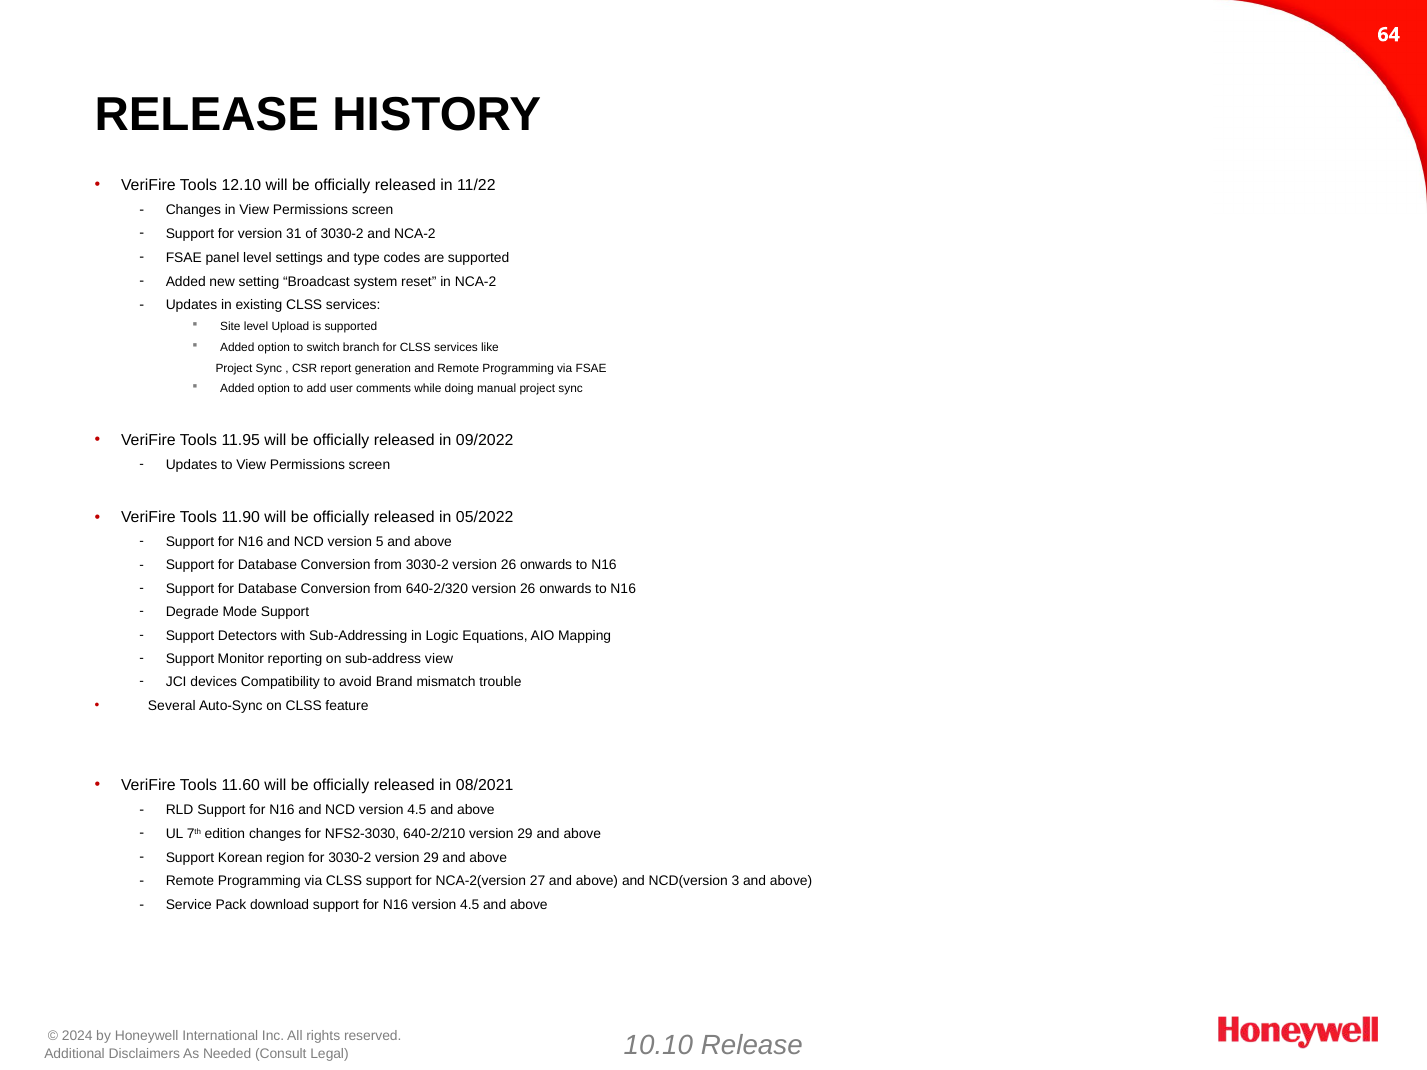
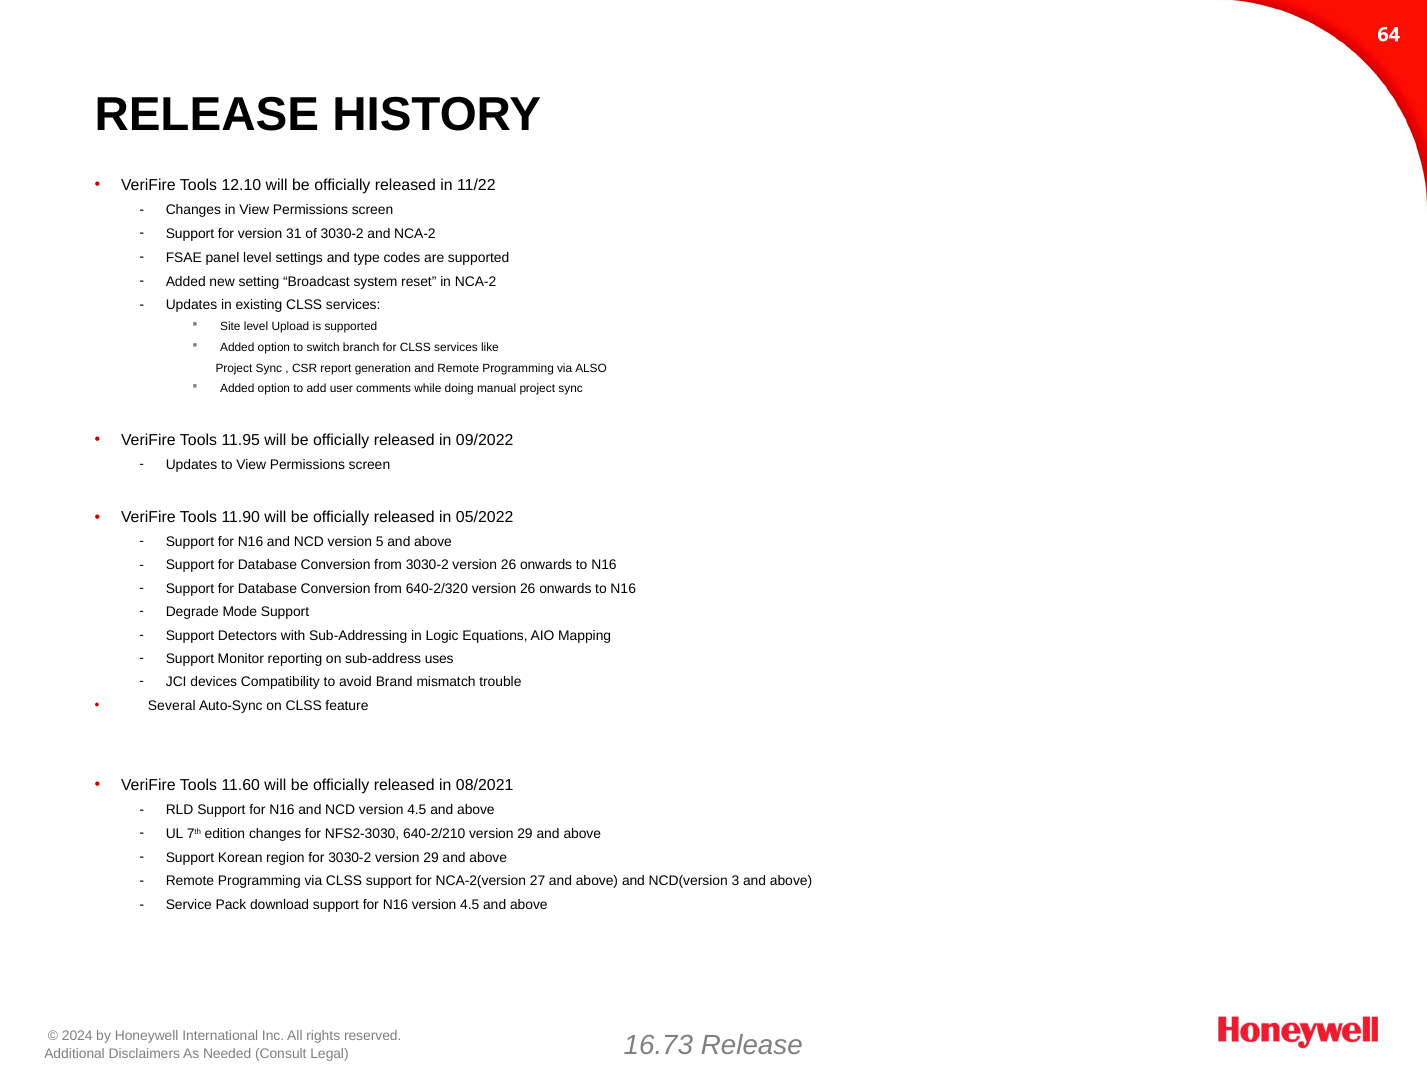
via FSAE: FSAE -> ALSO (591, 368)
sub-address view: view -> uses (439, 659)
10.10: 10.10 -> 16.73 (658, 1046)
